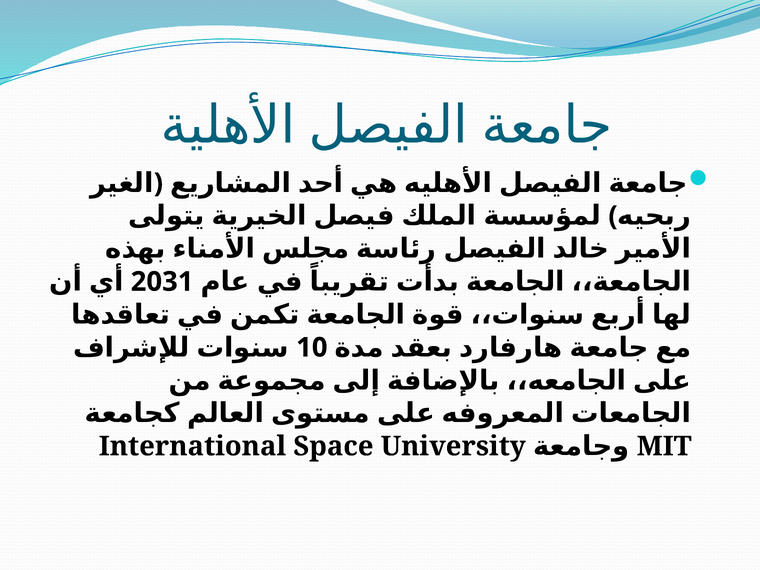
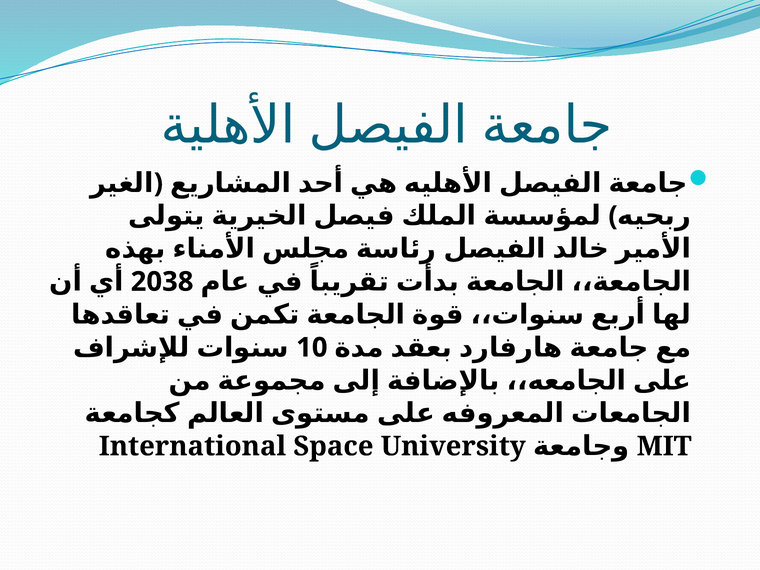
2031: 2031 -> 2038 (162, 282)
